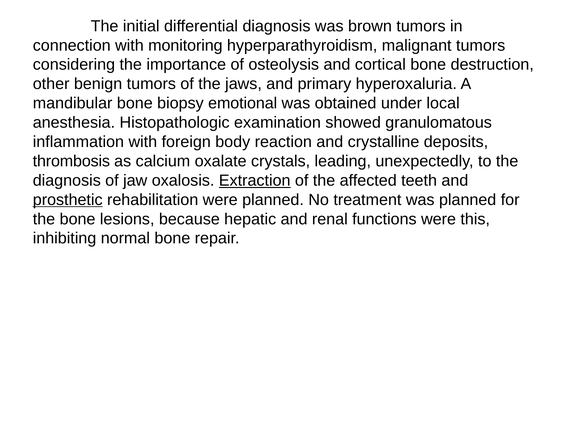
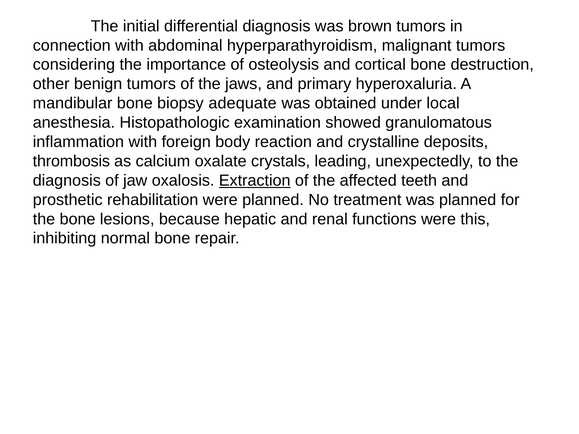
monitoring: monitoring -> abdominal (185, 45)
emotional: emotional -> adequate (243, 103)
prosthetic underline: present -> none (68, 200)
